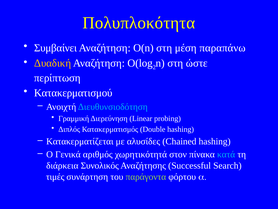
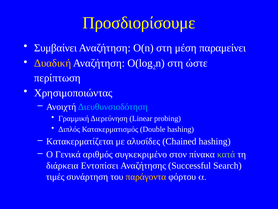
Πολυπλοκότητα: Πολυπλοκότητα -> Προσδιορίσουμε (139, 23)
παραπάνω: παραπάνω -> παραμείνει (223, 48)
Κατακερματισμού: Κατακερματισμού -> Χρησιμοποιώντας (73, 93)
χωρητικότητά: χωρητικότητά -> συγκεκριμένο (141, 154)
κατά colour: light blue -> light green (226, 154)
Συνολικός: Συνολικός -> Εντοπίσει (100, 165)
παράγοντα colour: light green -> yellow (146, 176)
